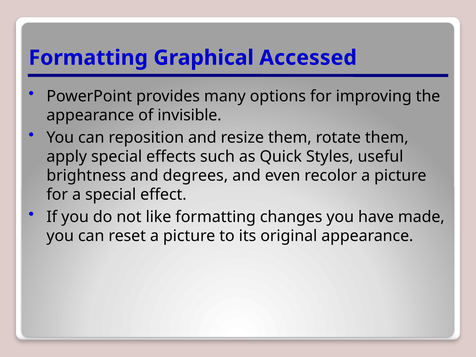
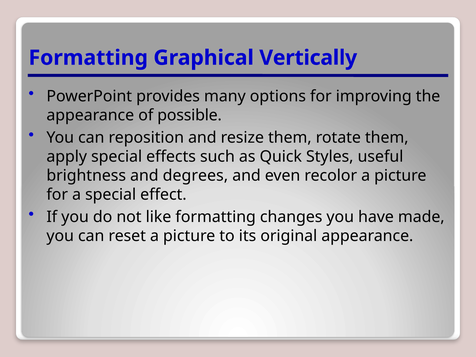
Accessed: Accessed -> Vertically (308, 58)
invisible: invisible -> possible (190, 115)
